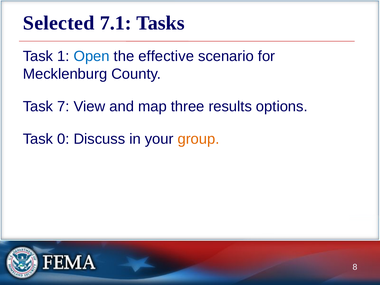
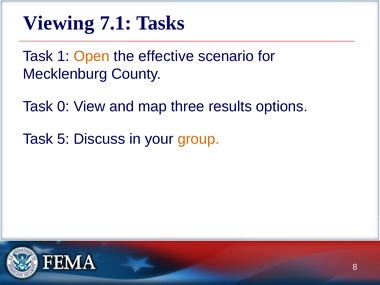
Selected: Selected -> Viewing (59, 23)
Open colour: blue -> orange (92, 56)
7: 7 -> 0 (63, 106)
0: 0 -> 5 (63, 139)
